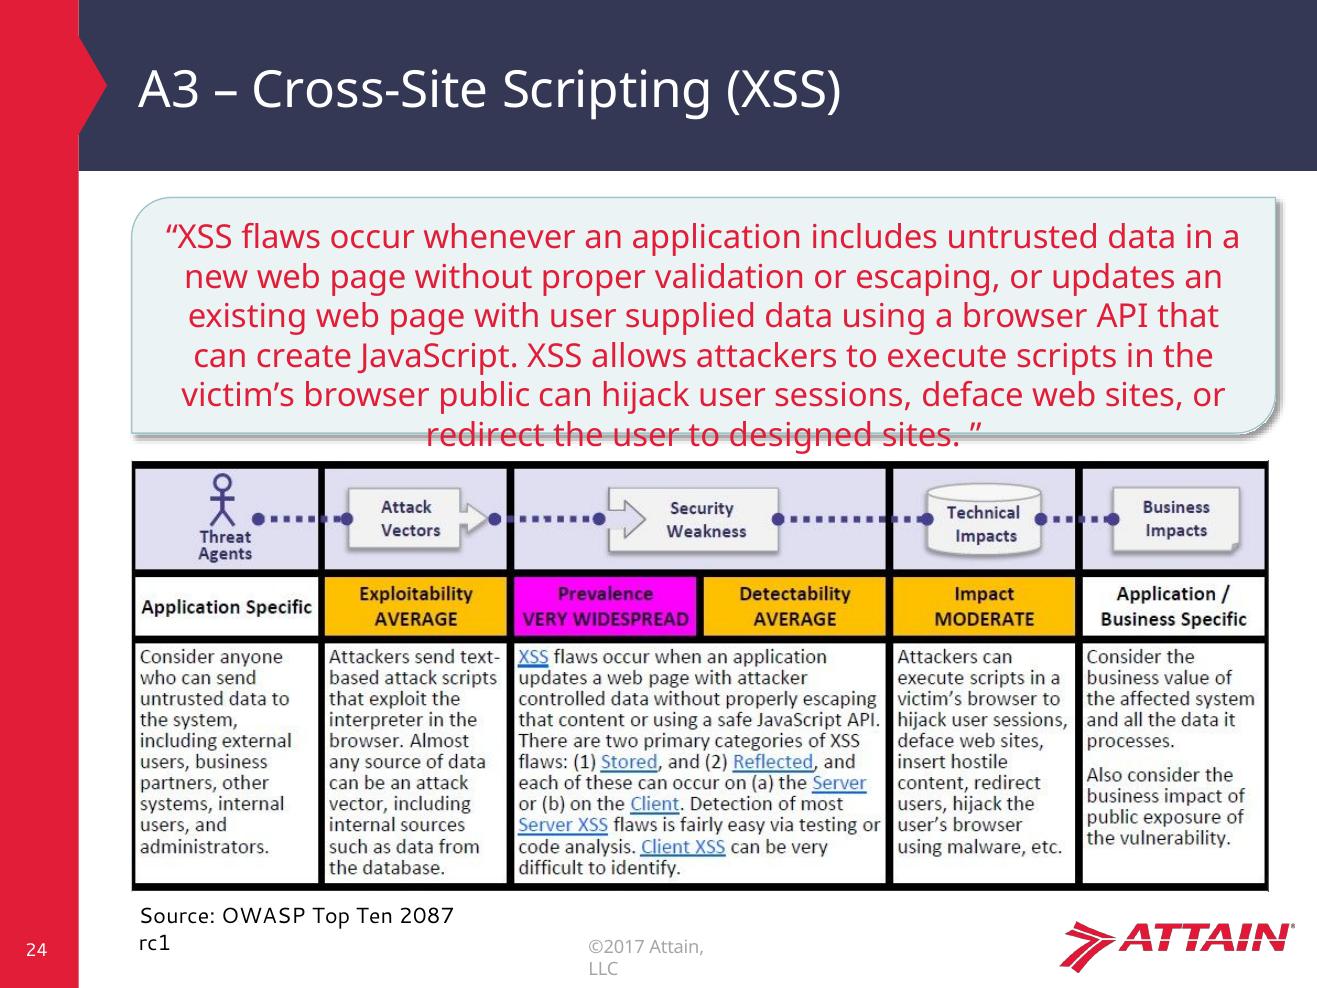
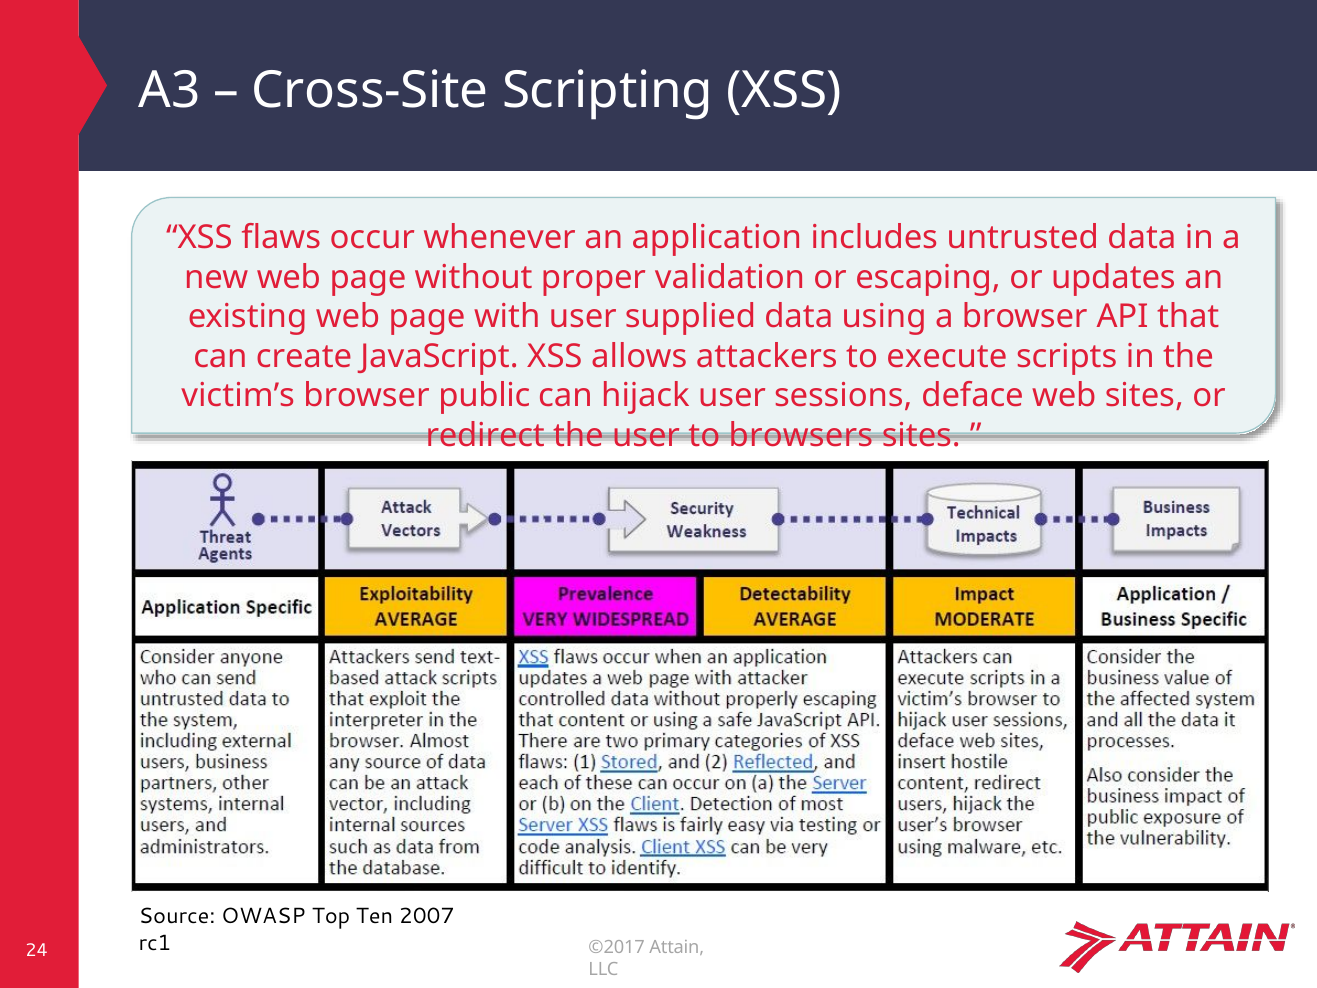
designed: designed -> browsers (801, 435)
2087: 2087 -> 2007 (427, 916)
